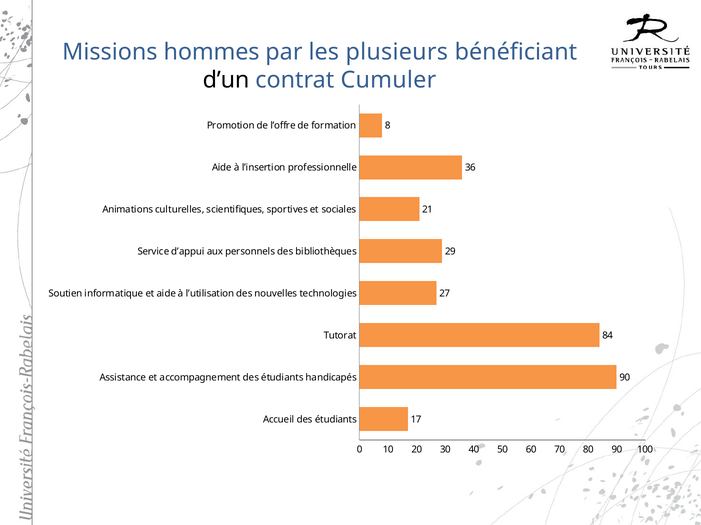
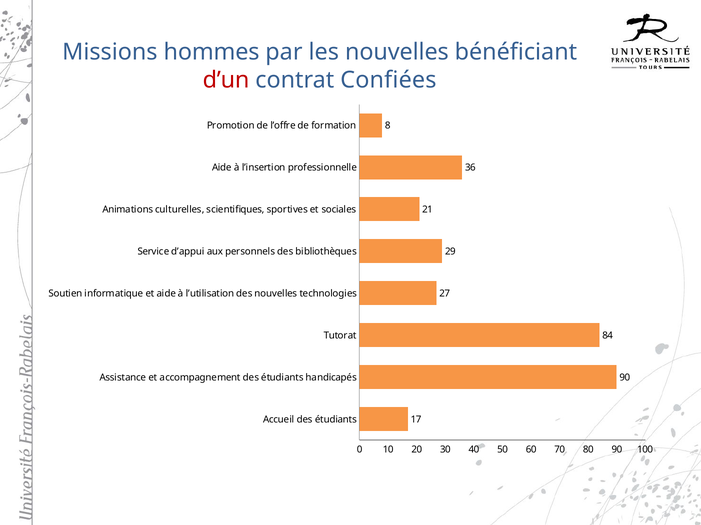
les plusieurs: plusieurs -> nouvelles (397, 52)
d’un colour: black -> red (226, 80)
Cumuler: Cumuler -> Confiées (388, 80)
